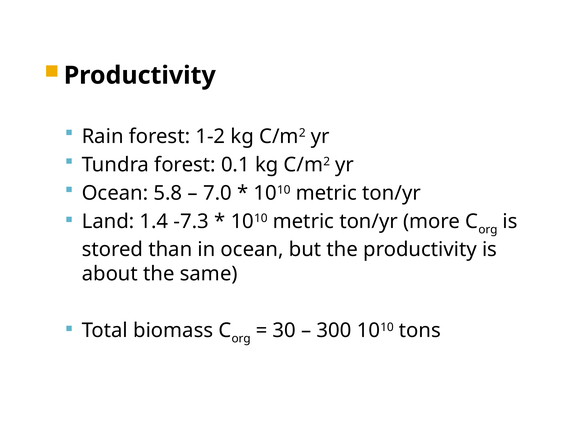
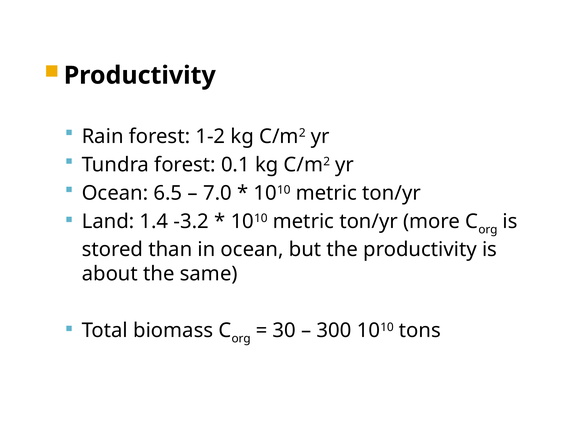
5.8: 5.8 -> 6.5 (168, 193)
-7.3: -7.3 -> -3.2 (191, 222)
